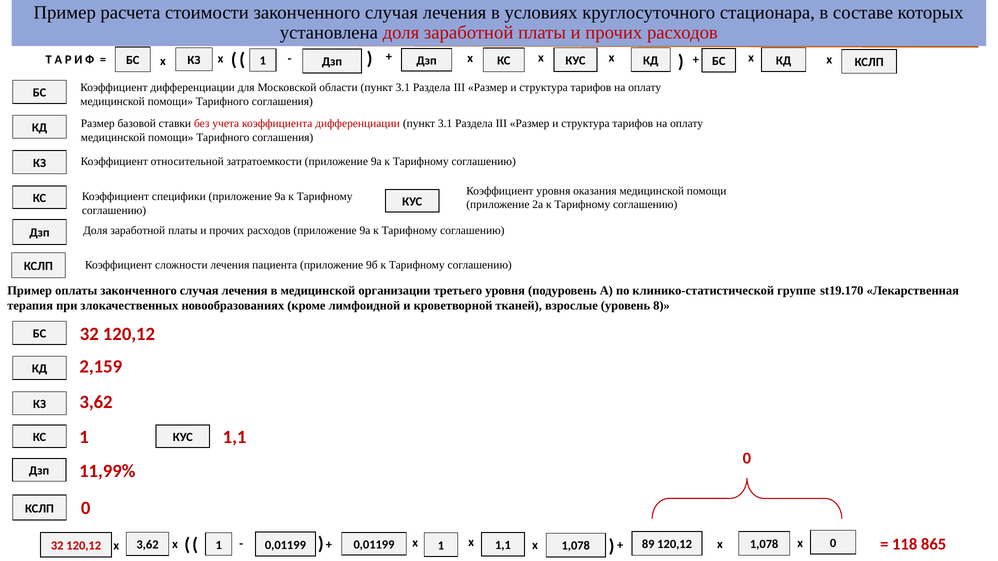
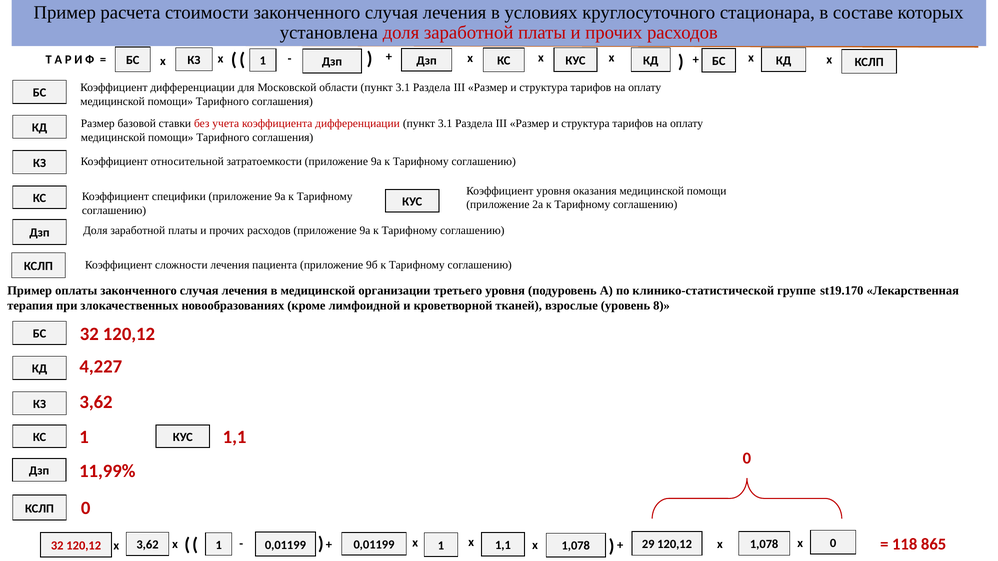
2,159: 2,159 -> 4,227 (101, 367)
89: 89 -> 29 (648, 545)
